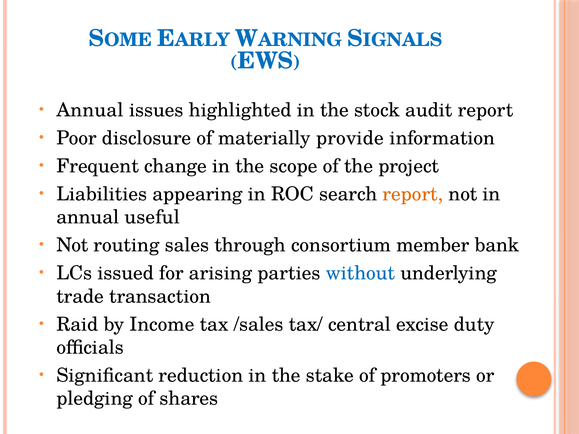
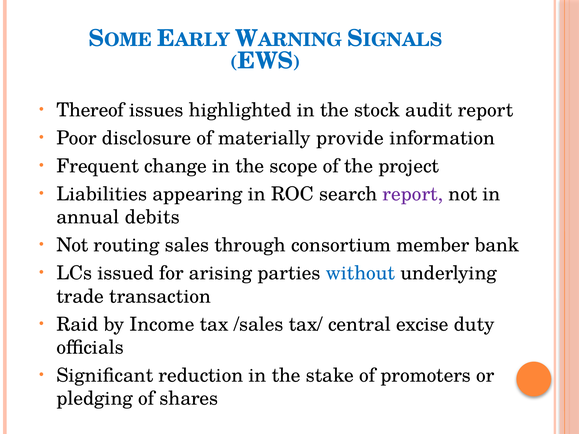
Annual: Annual -> Thereof (90, 110)
report colour: orange -> purple (413, 194)
useful: useful -> debits (152, 217)
